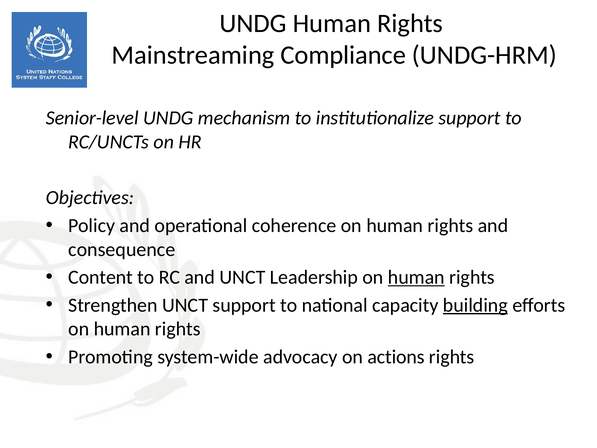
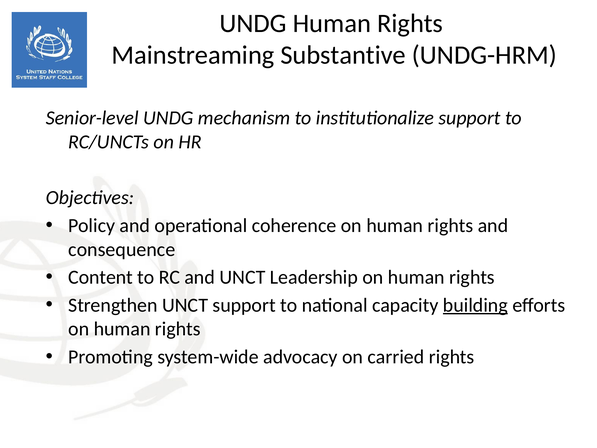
Compliance: Compliance -> Substantive (343, 55)
human underline: present -> none (416, 277)
actions: actions -> carried (396, 357)
